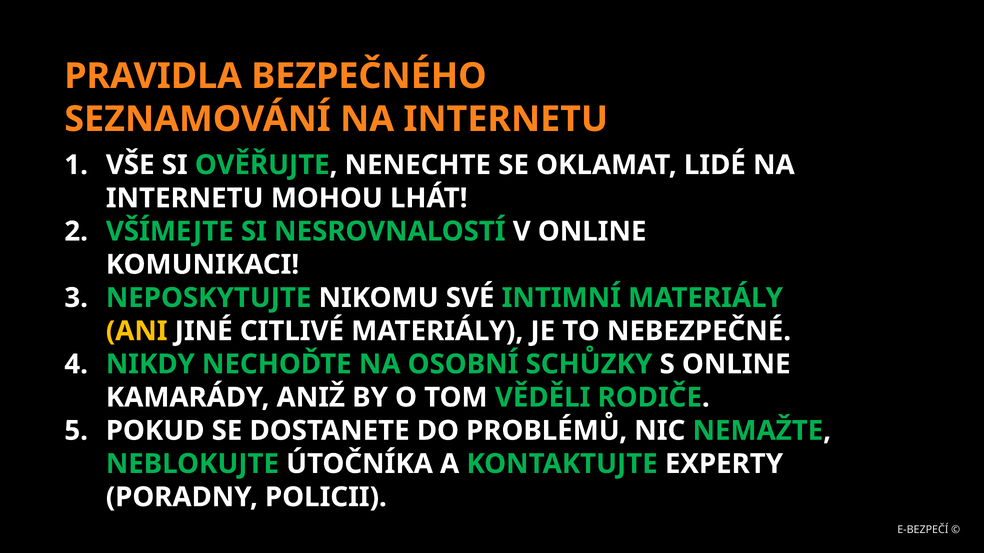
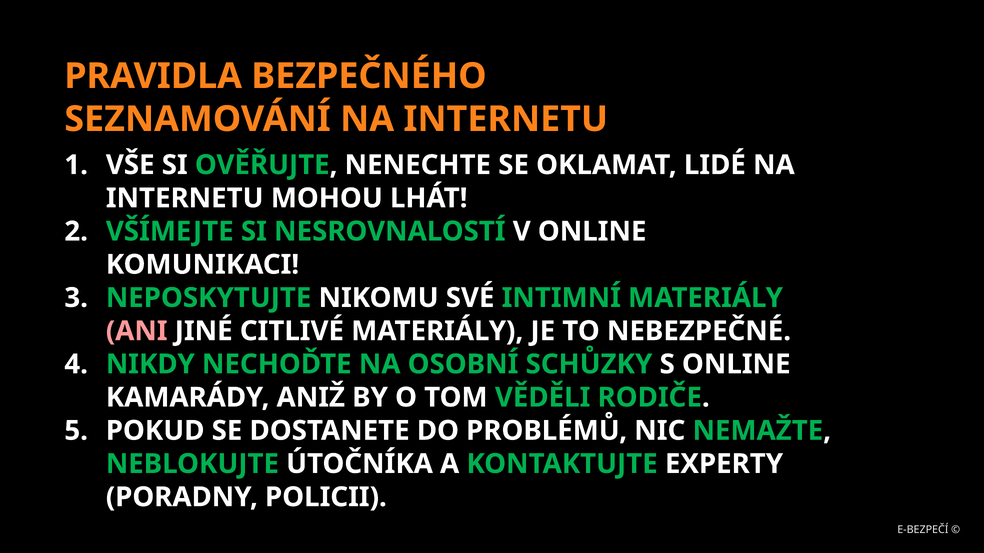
ANI colour: yellow -> pink (137, 331)
